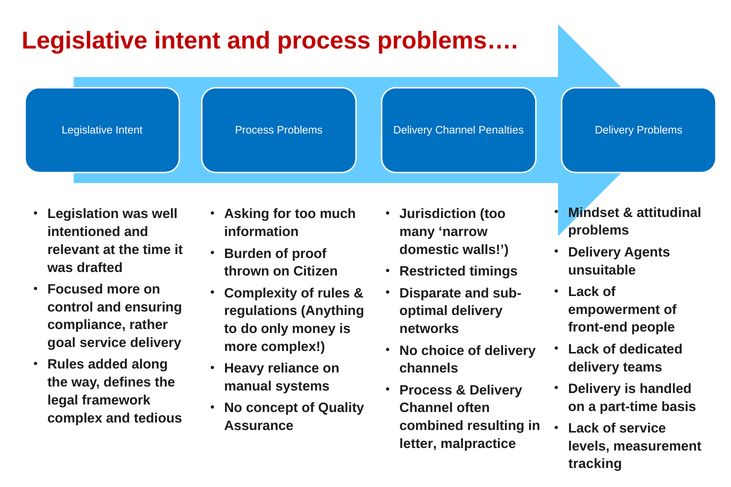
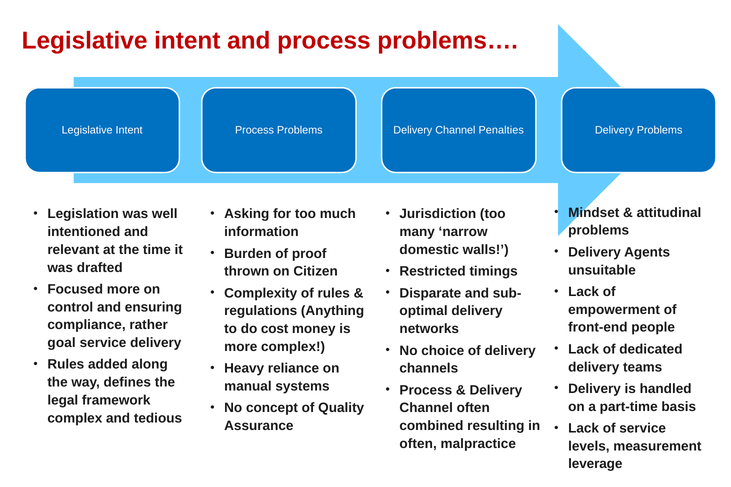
only: only -> cost (275, 329)
letter: letter -> often (418, 444)
tracking: tracking -> leverage (595, 464)
